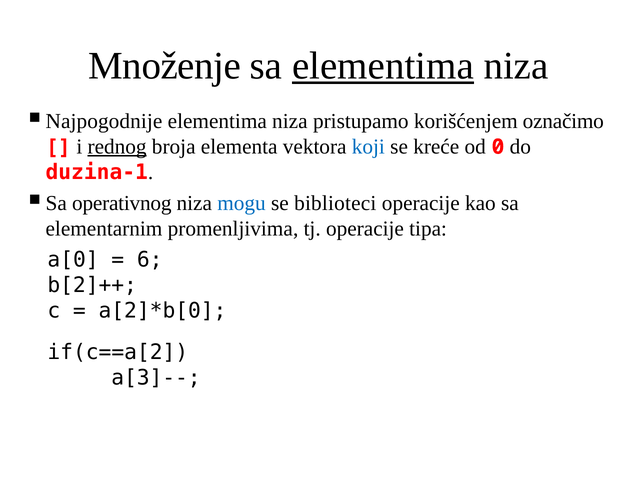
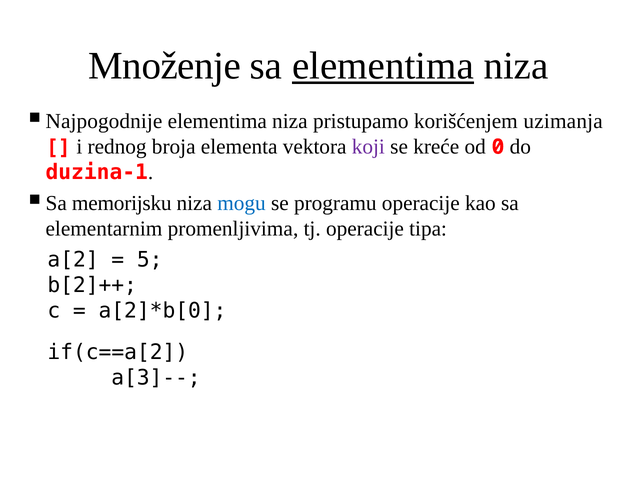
označimo: označimo -> uzimanja (563, 121)
rednog underline: present -> none (117, 147)
koji colour: blue -> purple (368, 147)
operativnog: operativnog -> memorijsku (122, 203)
biblioteci: biblioteci -> programu (335, 203)
a[0: a[0 -> a[2 (73, 259)
6: 6 -> 5 (150, 259)
